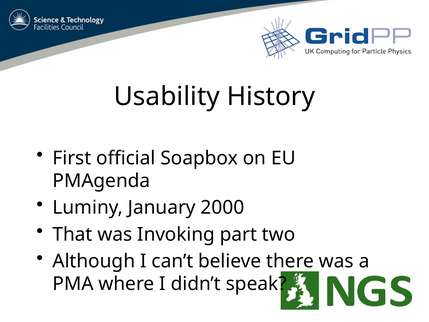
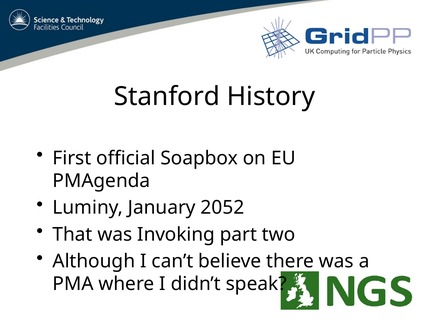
Usability: Usability -> Stanford (167, 97)
2000: 2000 -> 2052 (222, 208)
